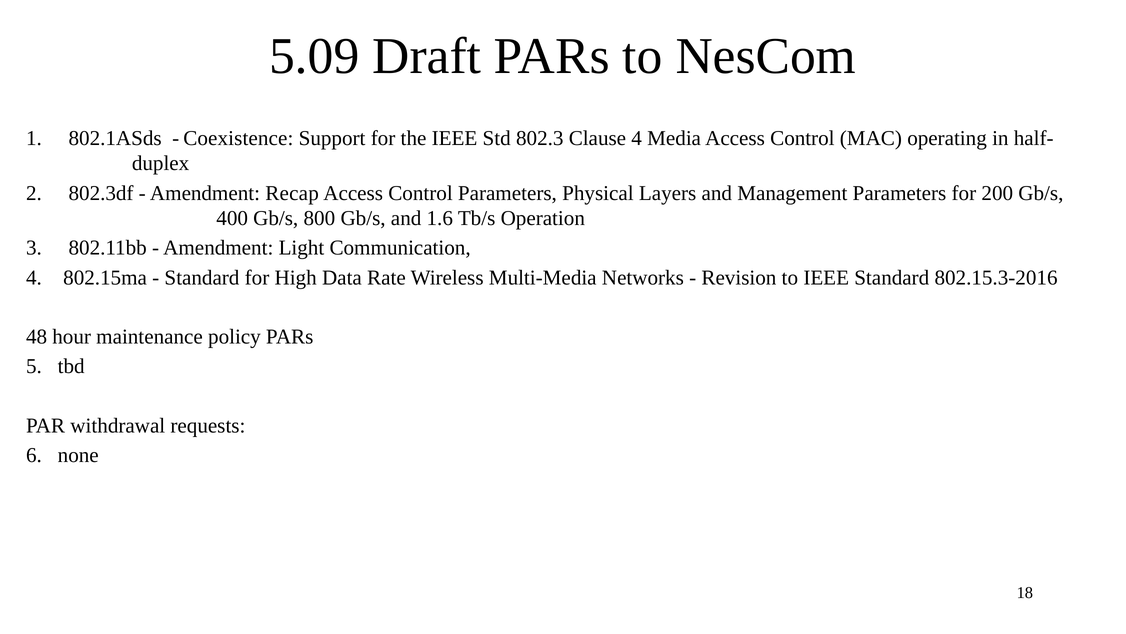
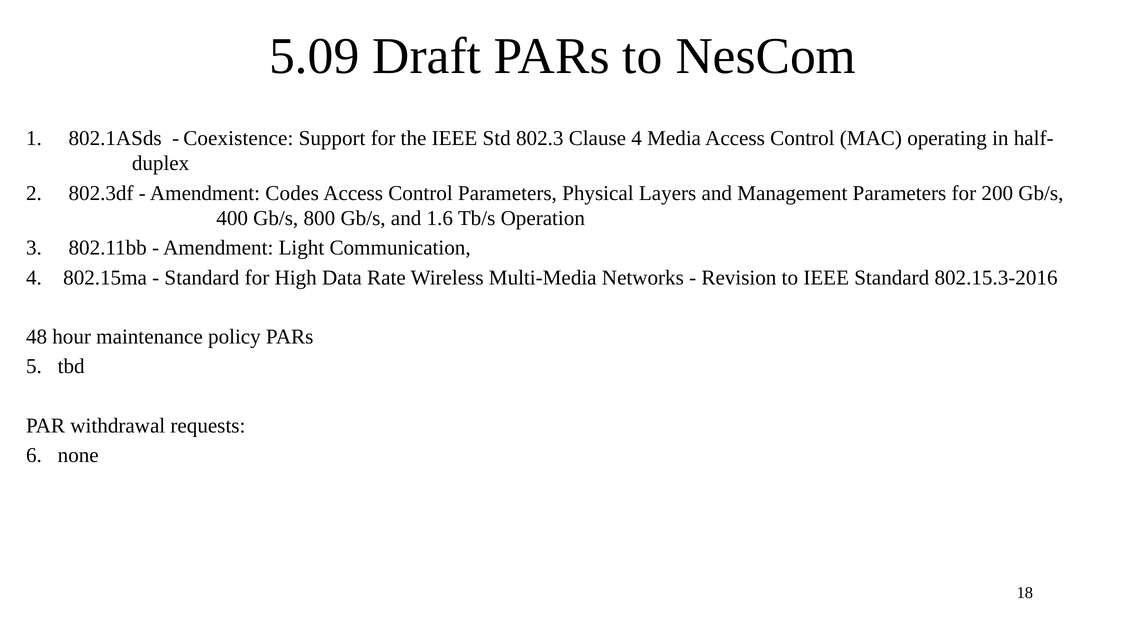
Recap: Recap -> Codes (292, 193)
